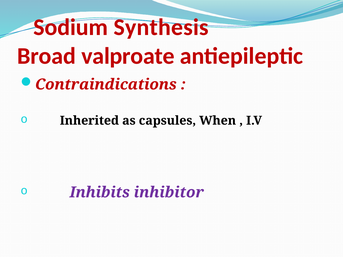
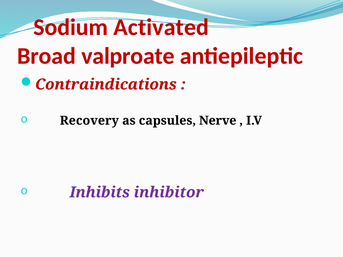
Synthesis: Synthesis -> Activated (161, 27)
Inherited: Inherited -> Recovery (89, 121)
When: When -> Nerve (218, 121)
